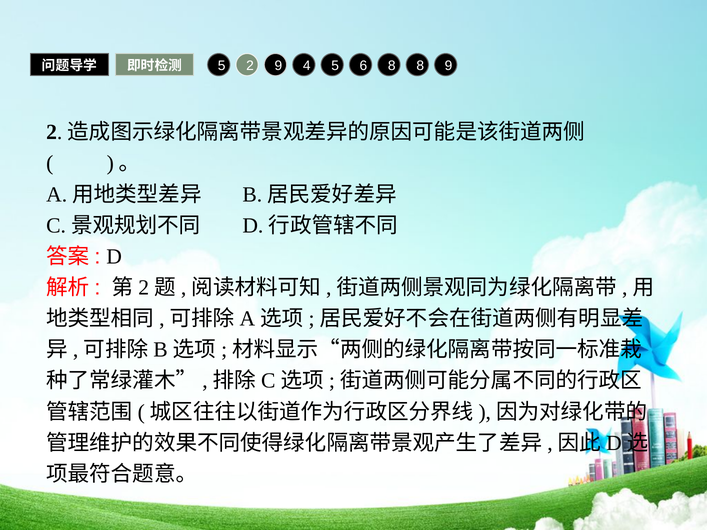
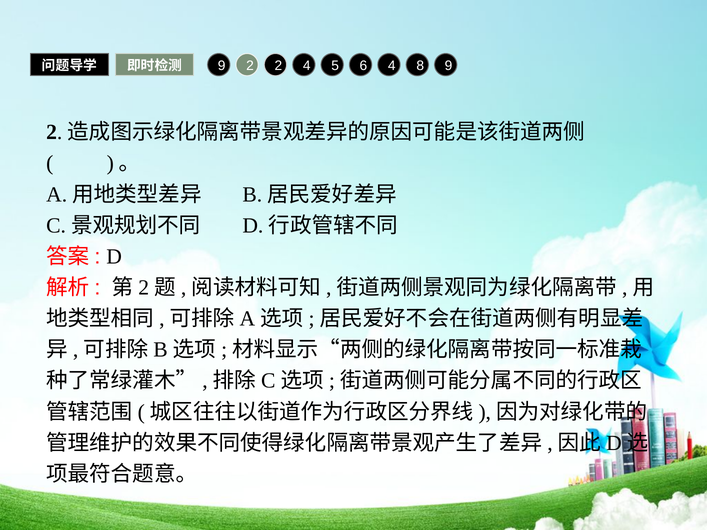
5: 5 -> 9 (222, 66)
2 9: 9 -> 2 (278, 66)
6 8: 8 -> 4 (392, 66)
